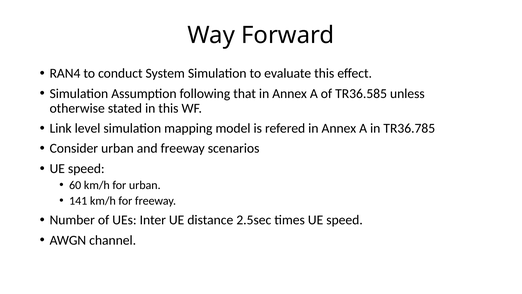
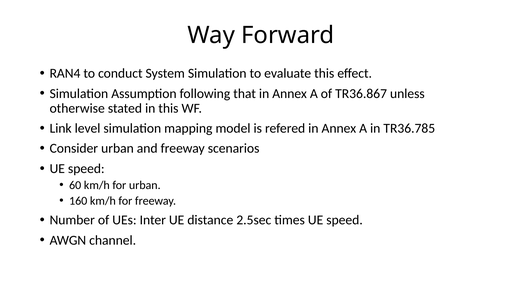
TR36.585: TR36.585 -> TR36.867 (361, 93)
141: 141 -> 160 (78, 201)
